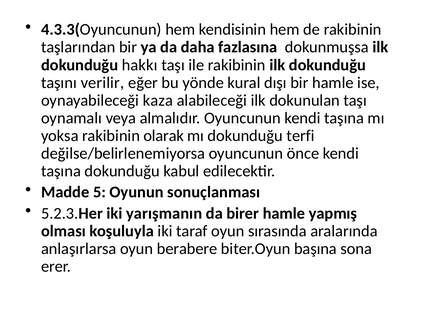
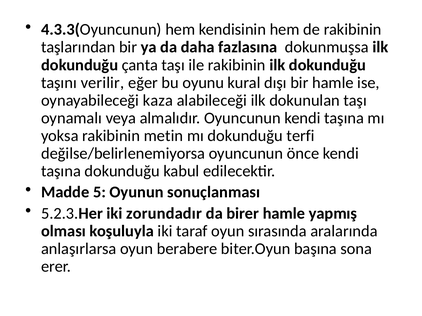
hakkı: hakkı -> çanta (140, 65)
yönde: yönde -> oyunu (203, 83)
olarak: olarak -> metin (163, 136)
yarışmanın: yarışmanın -> zorundadır (164, 214)
